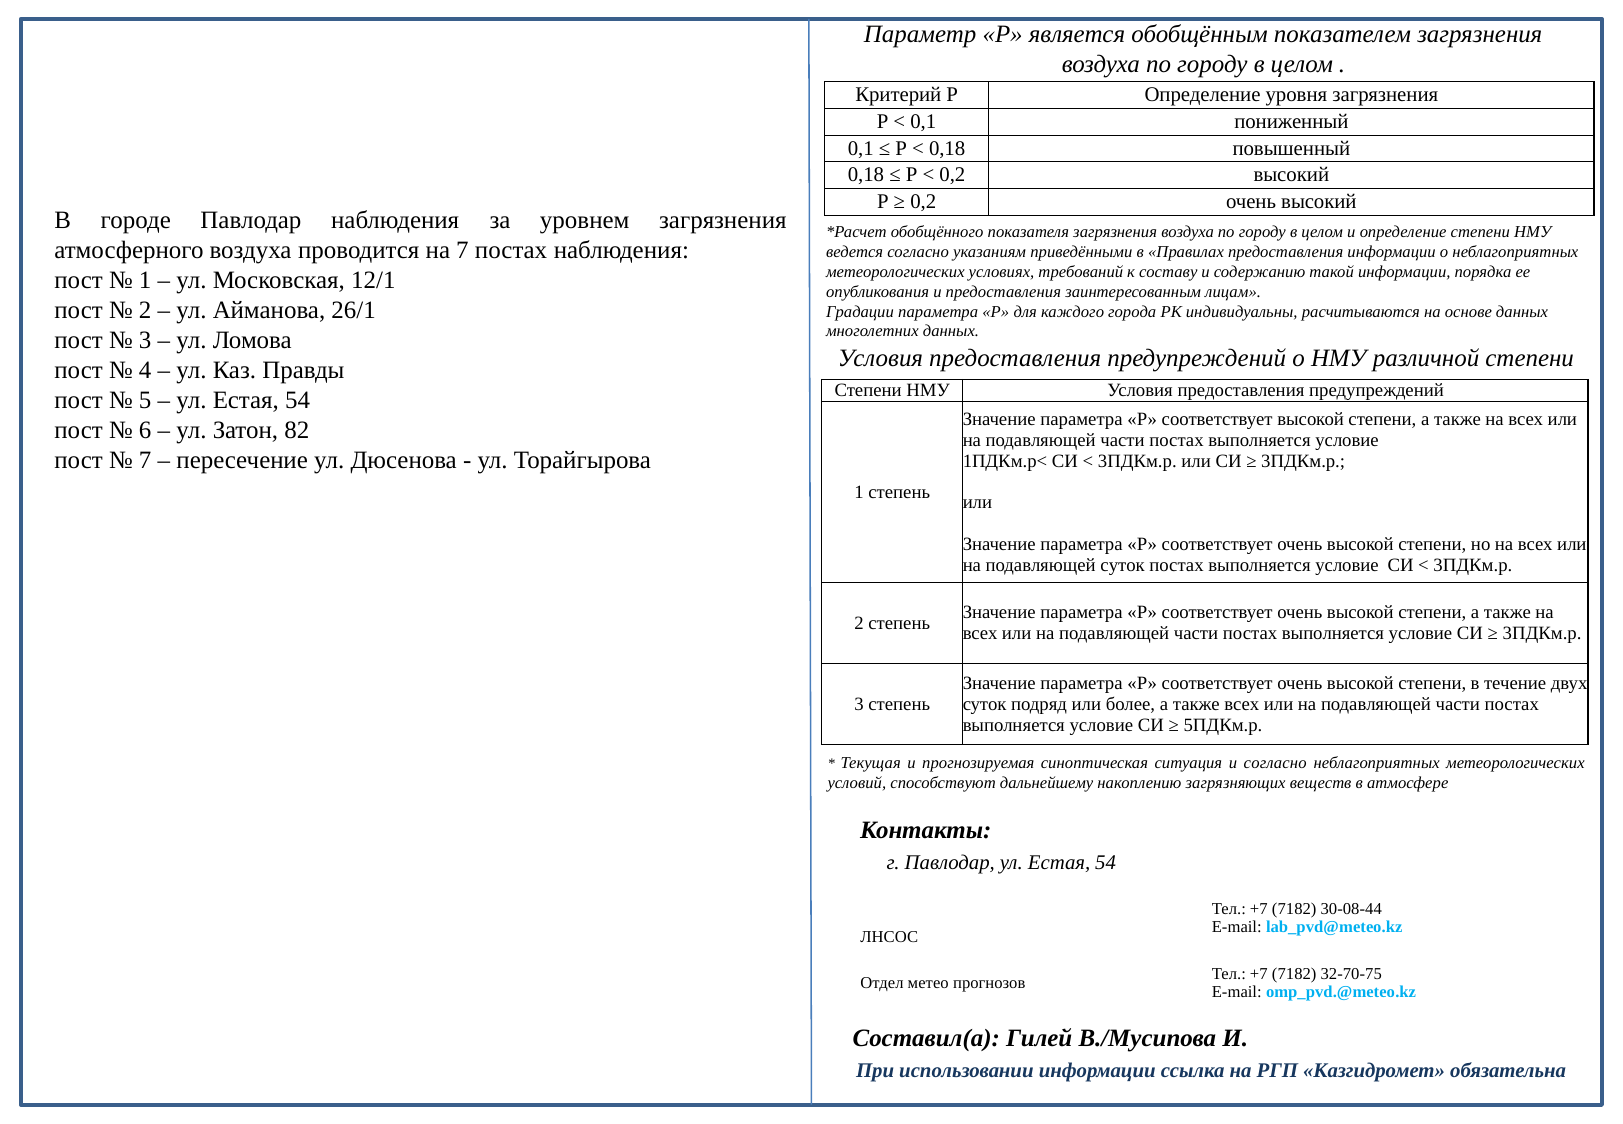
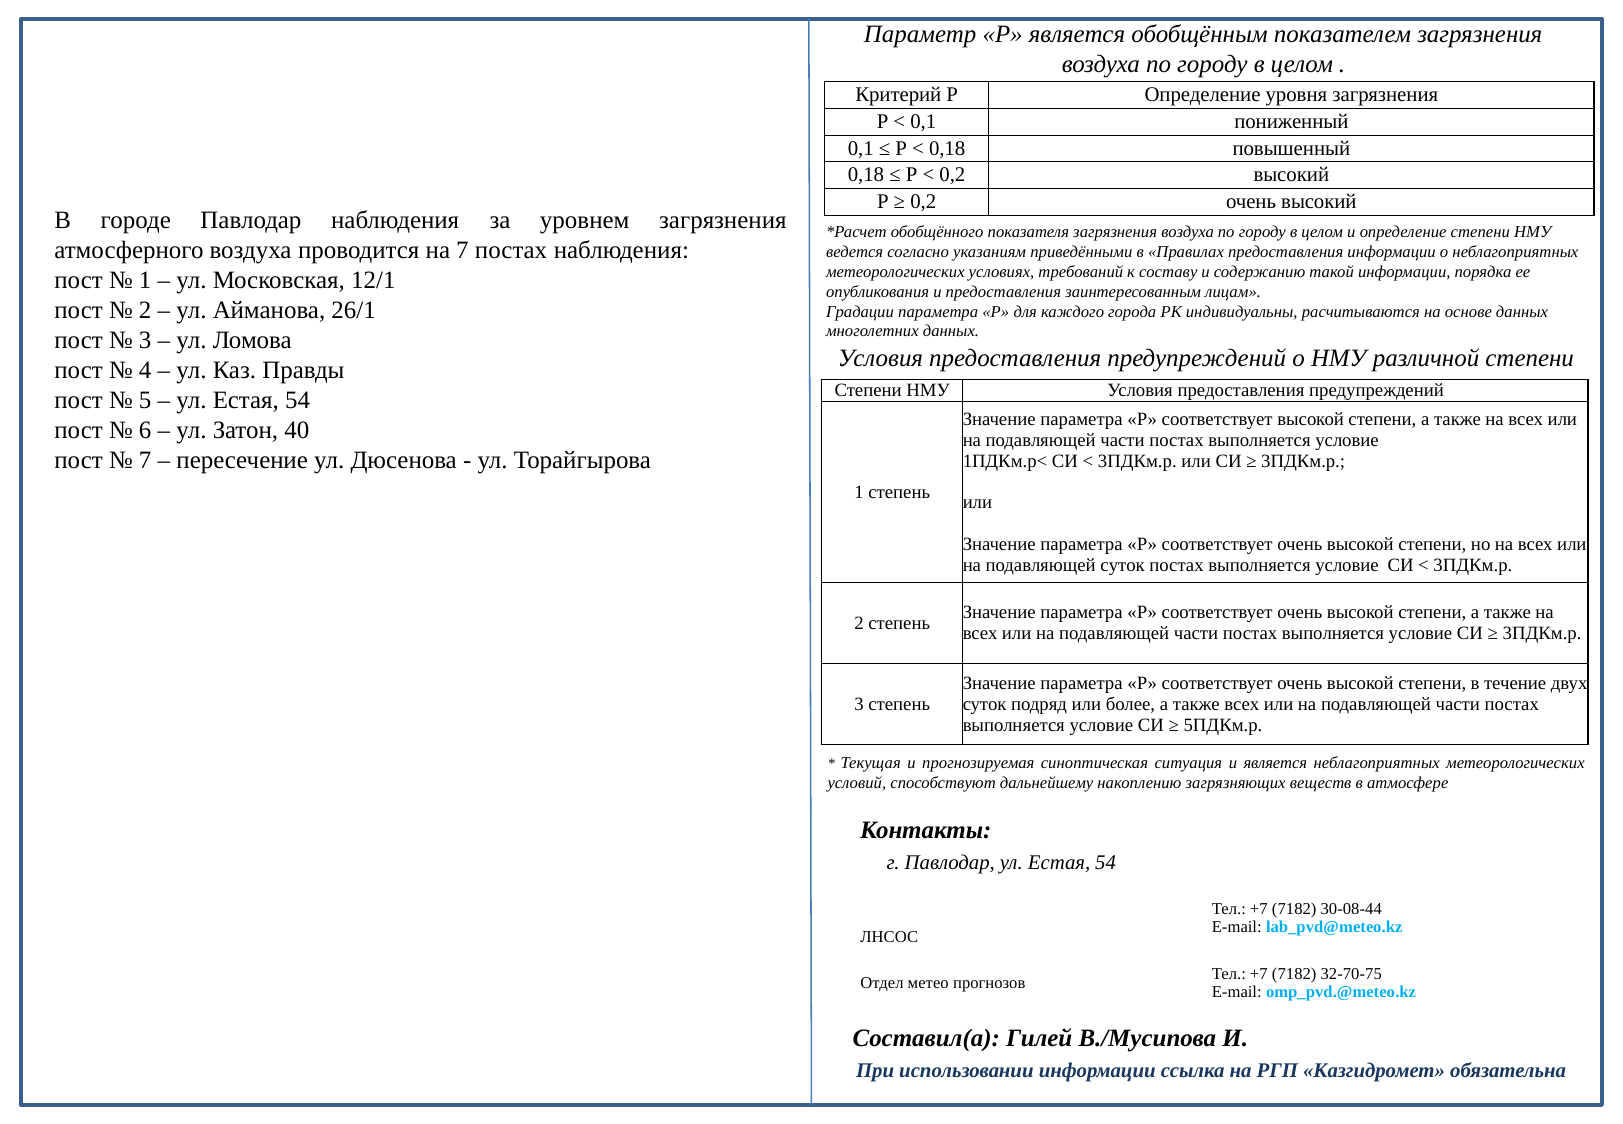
82: 82 -> 40 (297, 430)
и согласно: согласно -> является (1275, 763)
